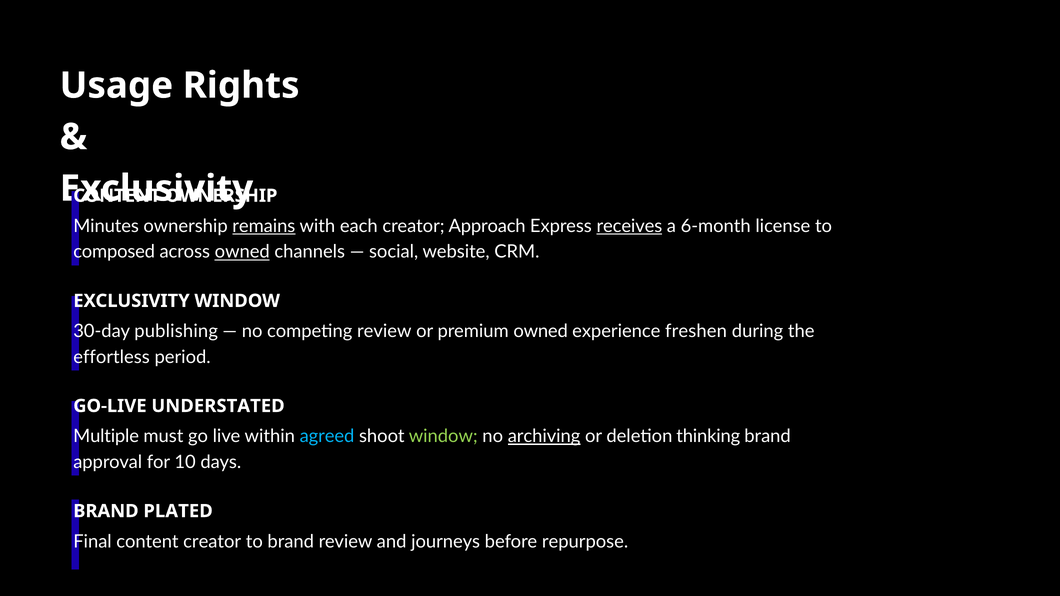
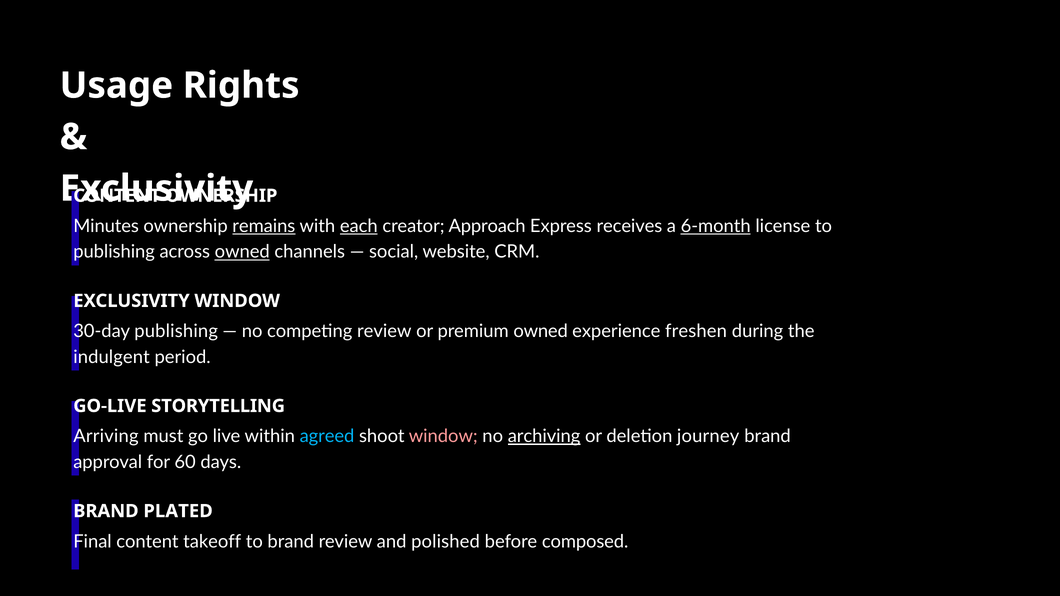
each underline: none -> present (359, 226)
receives underline: present -> none (629, 226)
6-month underline: none -> present (716, 226)
composed: composed -> publishing (114, 252)
effortless: effortless -> indulgent (111, 357)
UNDERSTATED: UNDERSTATED -> STORYTELLING (218, 406)
Multiple: Multiple -> Arriving (106, 437)
window colour: light green -> pink (443, 437)
thinking: thinking -> journey (708, 437)
10: 10 -> 60 (185, 462)
content creator: creator -> takeoff (212, 542)
journeys: journeys -> polished (446, 542)
repurpose: repurpose -> composed (585, 542)
